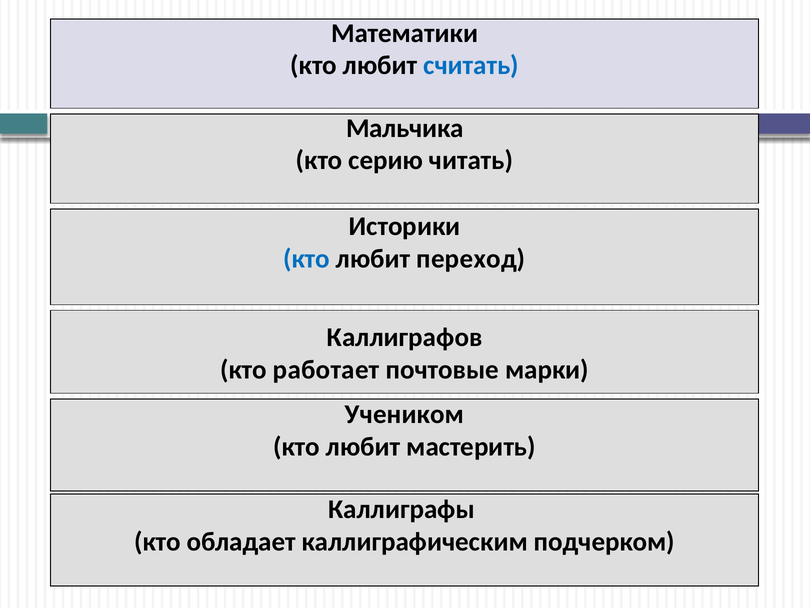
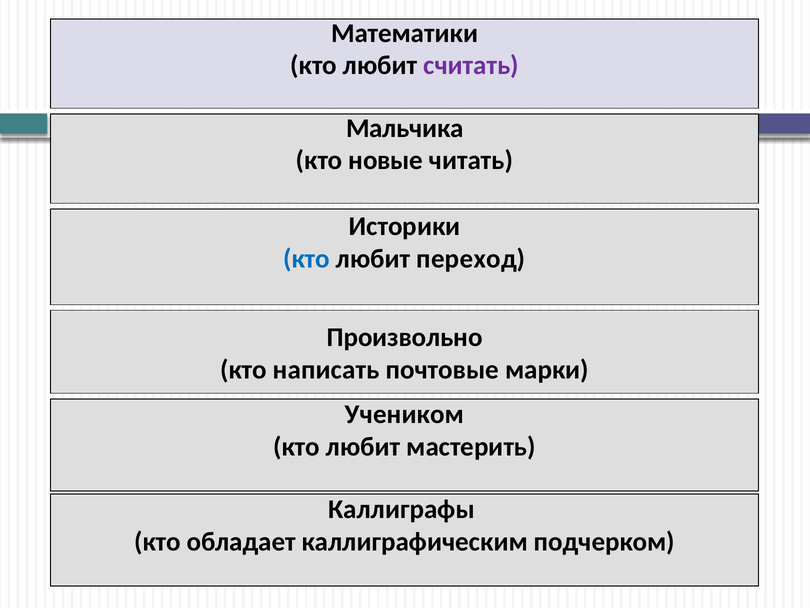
считать colour: blue -> purple (471, 65)
серию: серию -> новые (386, 160)
Каллиграфов: Каллиграфов -> Произвольно (405, 337)
работает: работает -> написать (326, 370)
